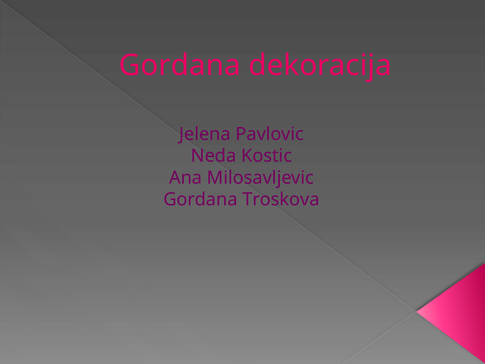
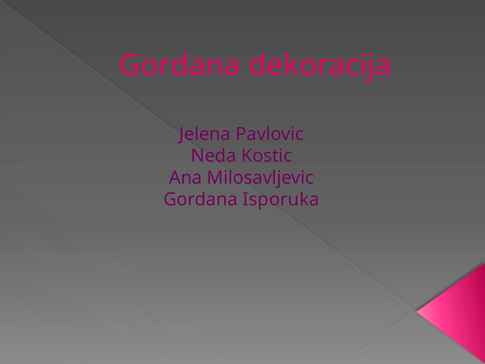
Troskova: Troskova -> Isporuka (281, 199)
